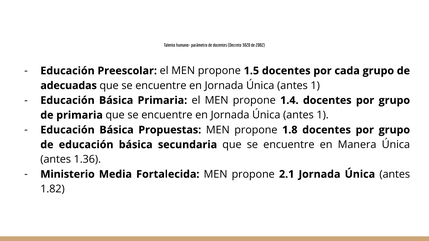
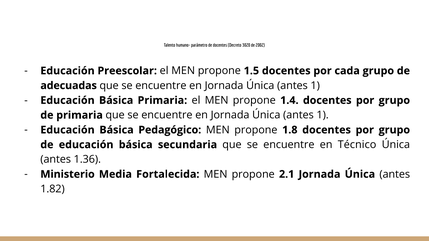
Propuestas: Propuestas -> Pedagógico (170, 130)
Manera: Manera -> Técnico (357, 145)
